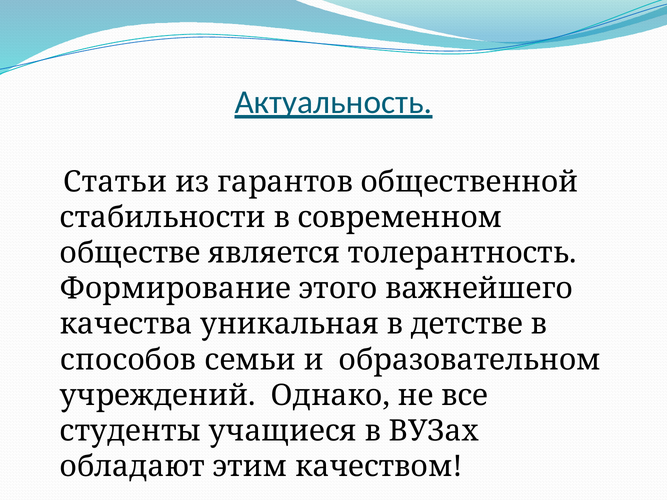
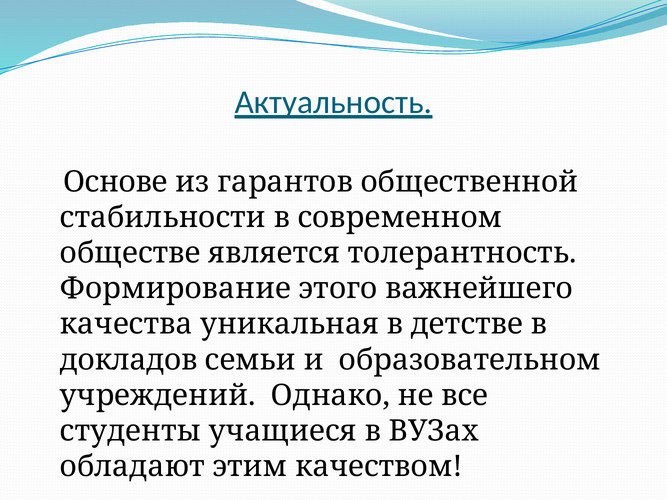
Статьи: Статьи -> Основе (115, 182)
способов: способов -> докладов (129, 360)
